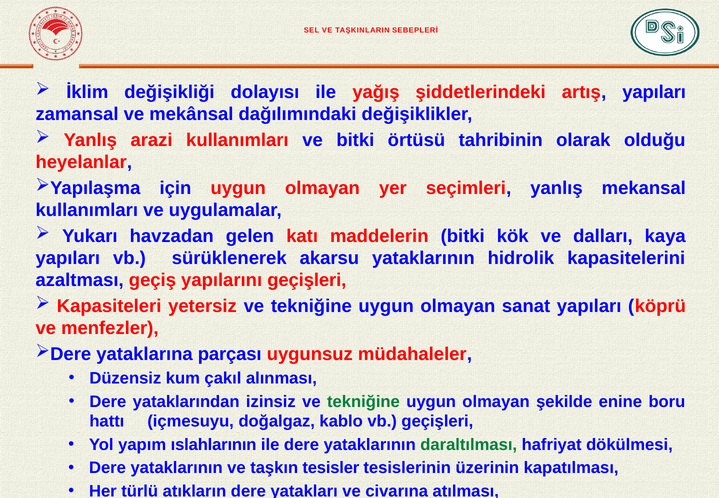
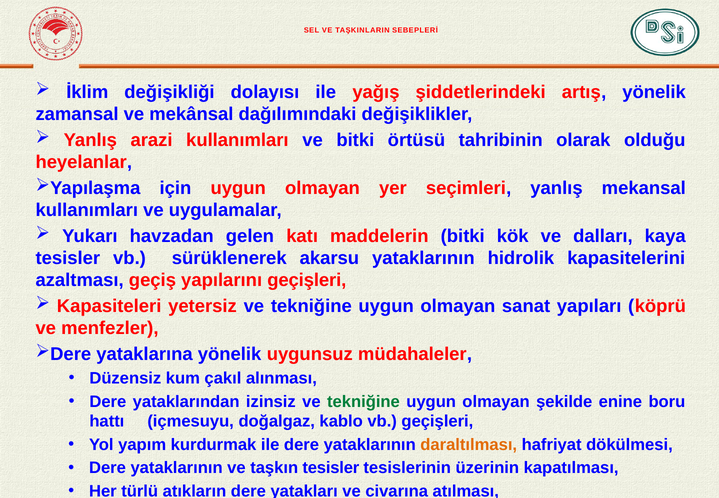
artış yapıları: yapıları -> yönelik (654, 92)
yapıları: yapıları -> tesisler (68, 258)
yataklarına parçası: parçası -> yönelik (230, 354)
ıslahlarının: ıslahlarının -> kurdurmak (214, 445)
daraltılması colour: green -> orange (469, 445)
